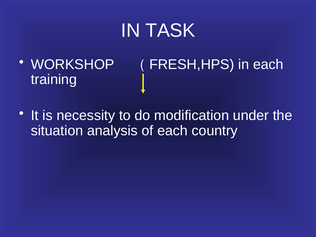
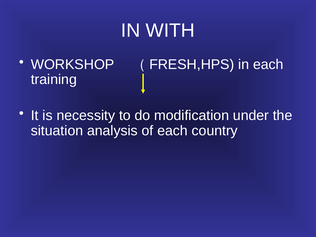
TASK: TASK -> WITH (170, 31)
